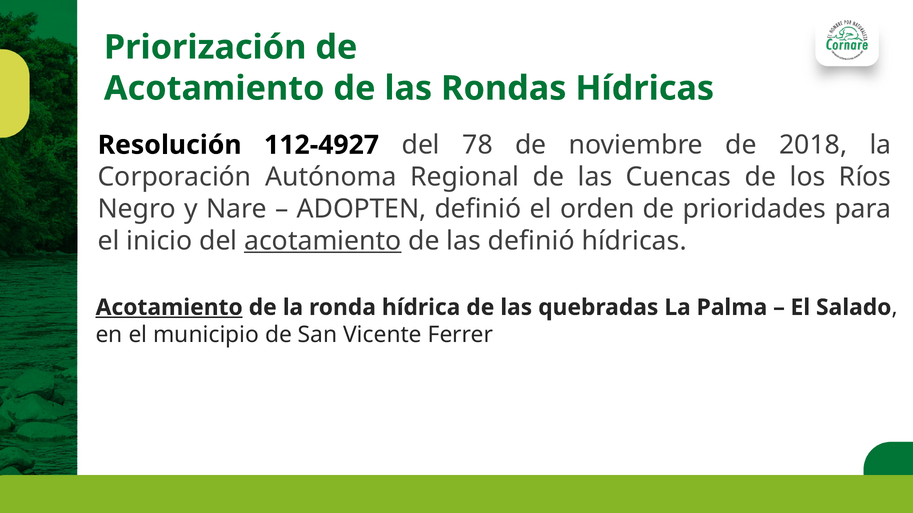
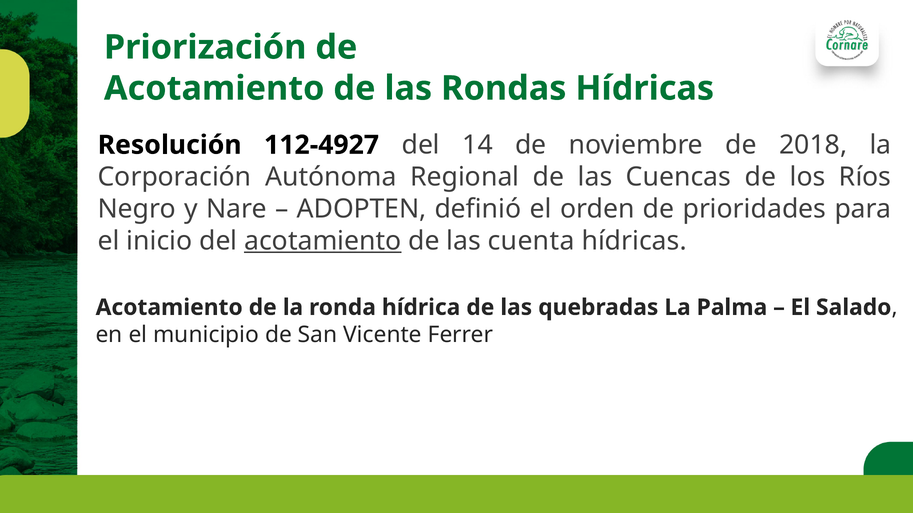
78: 78 -> 14 (478, 145)
las definió: definió -> cuenta (531, 241)
Acotamiento underline: present -> none (169, 308)
